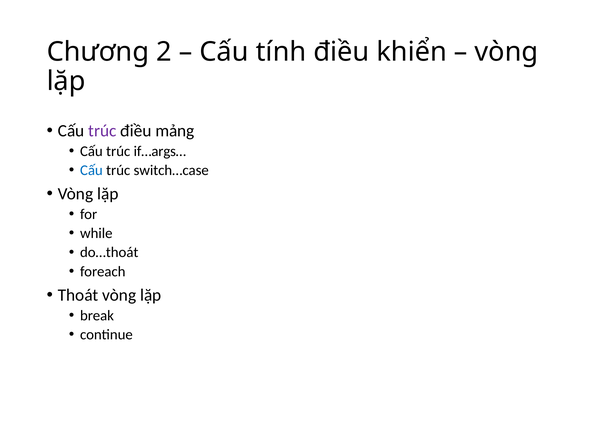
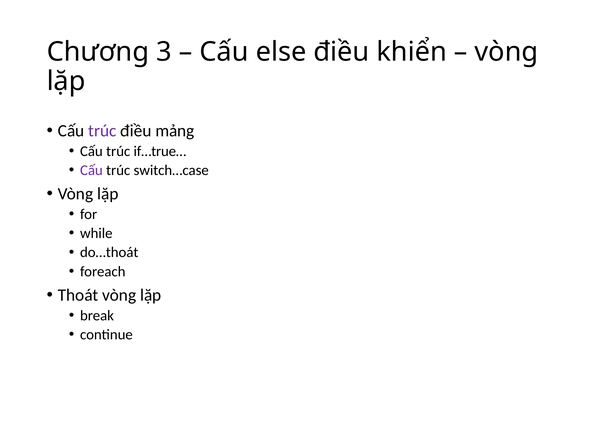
2: 2 -> 3 (164, 52)
tính: tính -> else (281, 52)
if…args…: if…args… -> if…true… (160, 151)
Cấu colour: blue -> purple (91, 170)
